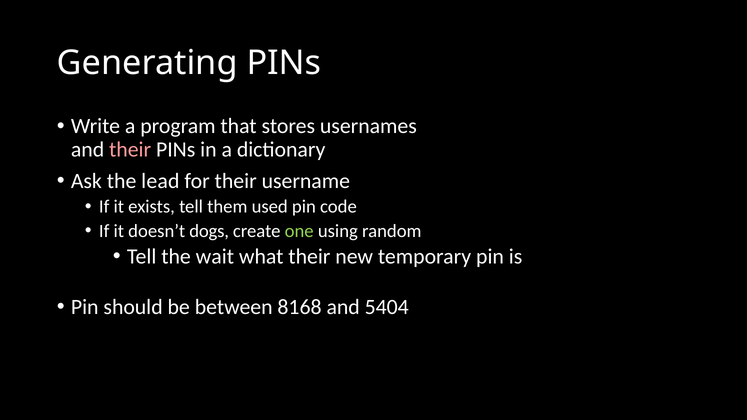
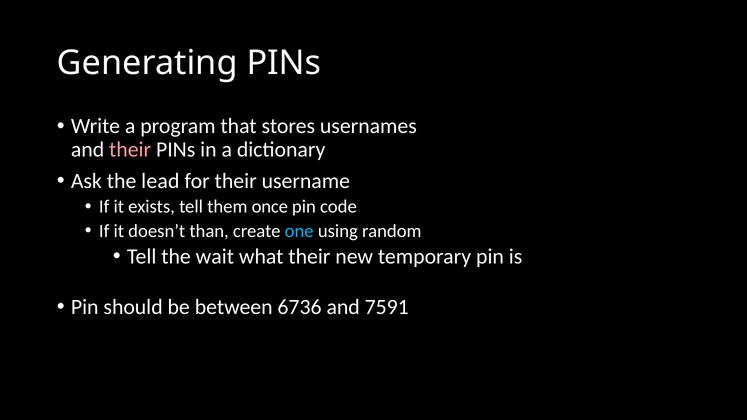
used: used -> once (270, 207)
dogs: dogs -> than (209, 231)
one colour: light green -> light blue (299, 231)
8168: 8168 -> 6736 (300, 307)
5404: 5404 -> 7591 (387, 307)
